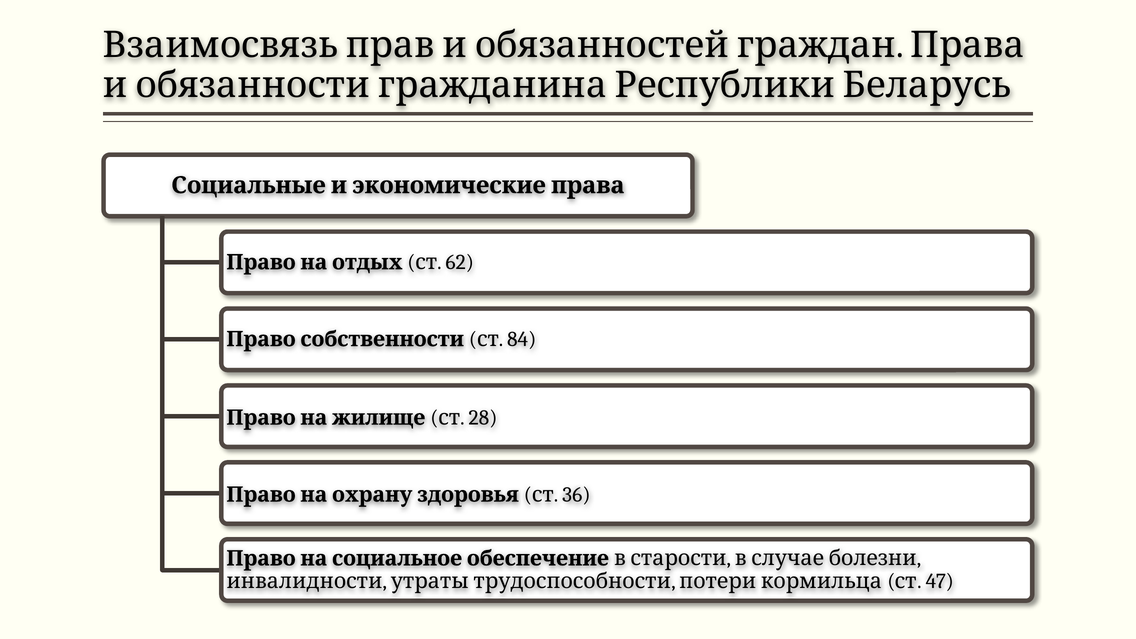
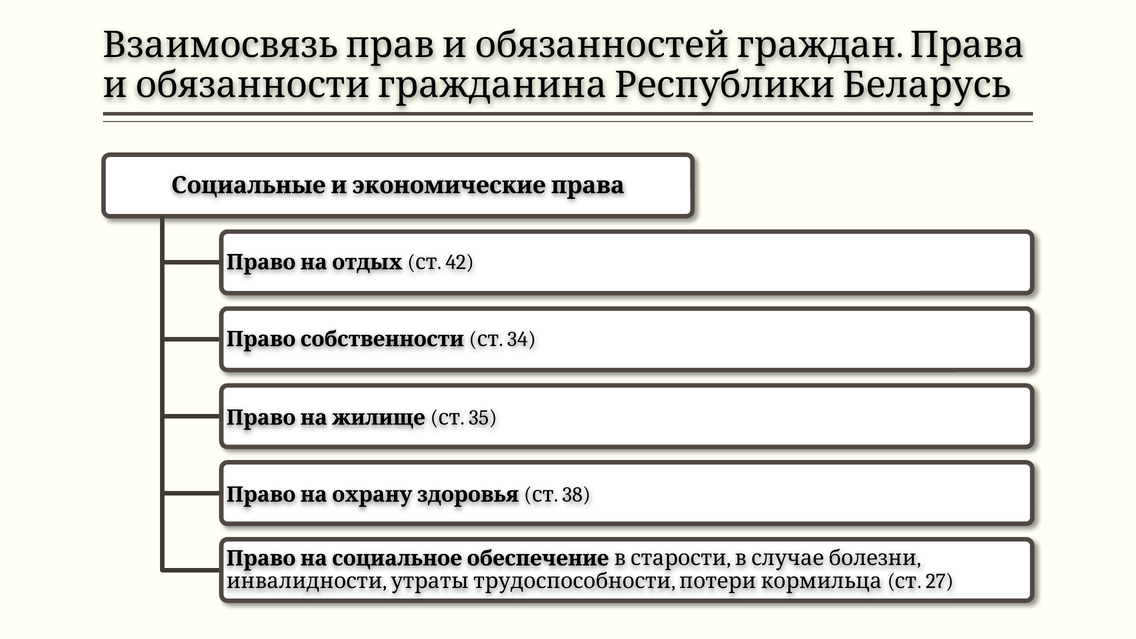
62: 62 -> 42 (460, 262)
84: 84 -> 34 (522, 339)
28: 28 -> 35 (483, 418)
36: 36 -> 38 (576, 495)
47: 47 -> 27 (940, 581)
